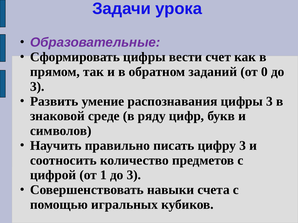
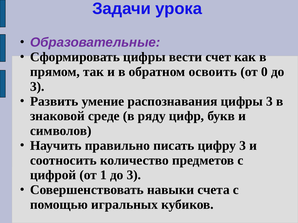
заданий: заданий -> освоить (213, 72)
